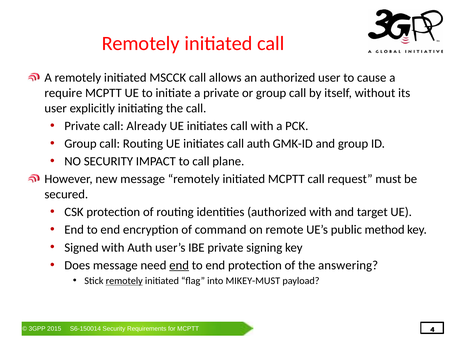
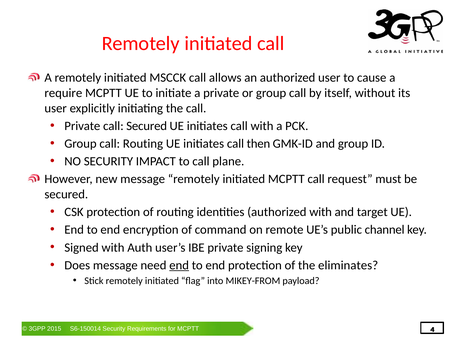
call Already: Already -> Secured (147, 126)
call auth: auth -> then (258, 144)
method: method -> channel (385, 230)
answering: answering -> eliminates (348, 265)
remotely underline: present -> none (124, 281)
MIKEY-MUST: MIKEY-MUST -> MIKEY-FROM (253, 281)
